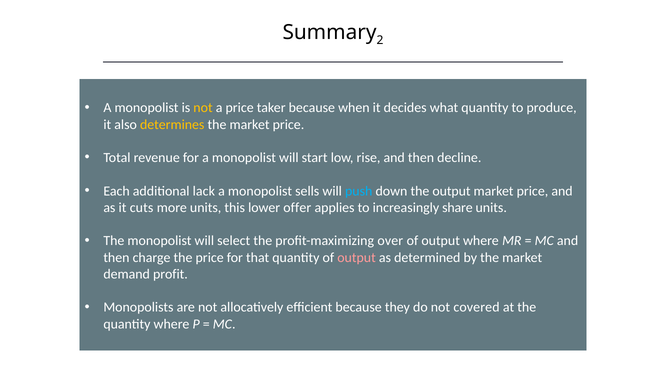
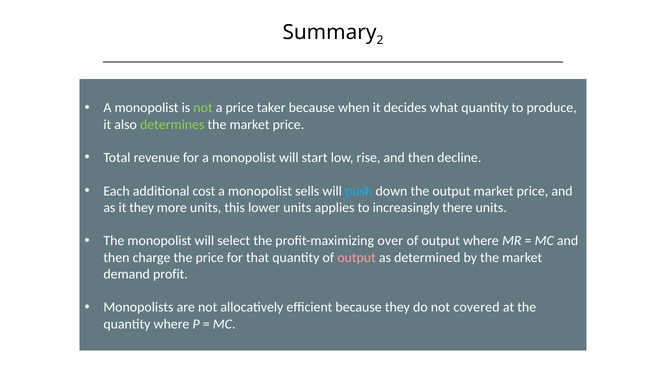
not colour: yellow -> light green (203, 108)
determines colour: yellow -> light green (172, 125)
lack: lack -> cost (204, 191)
it cuts: cuts -> they (142, 208)
lower offer: offer -> units (297, 208)
share: share -> there (457, 208)
